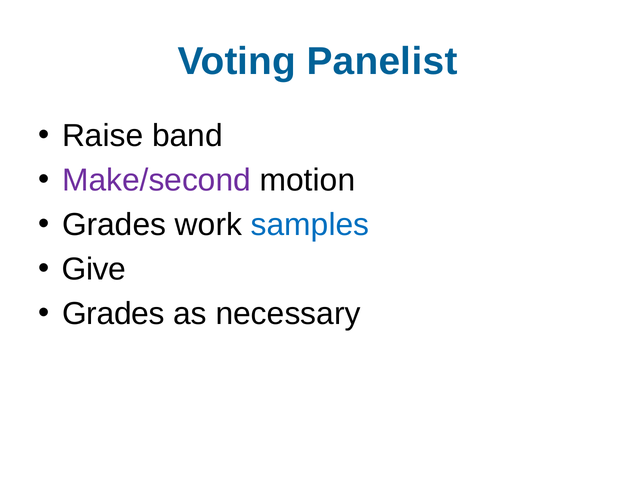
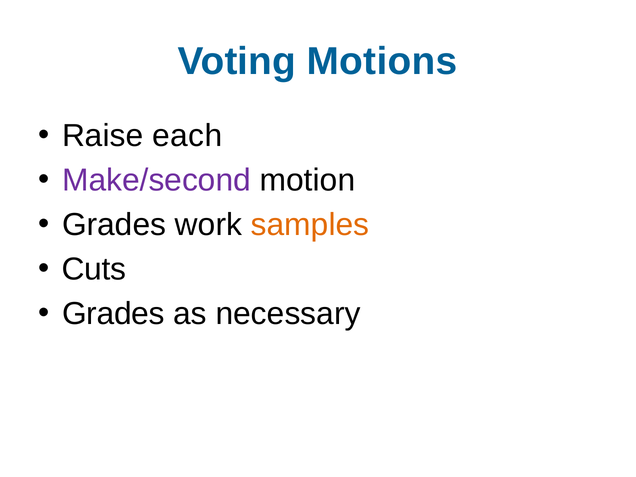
Panelist: Panelist -> Motions (382, 62)
band: band -> each (187, 136)
samples colour: blue -> orange (310, 225)
Give: Give -> Cuts (94, 269)
